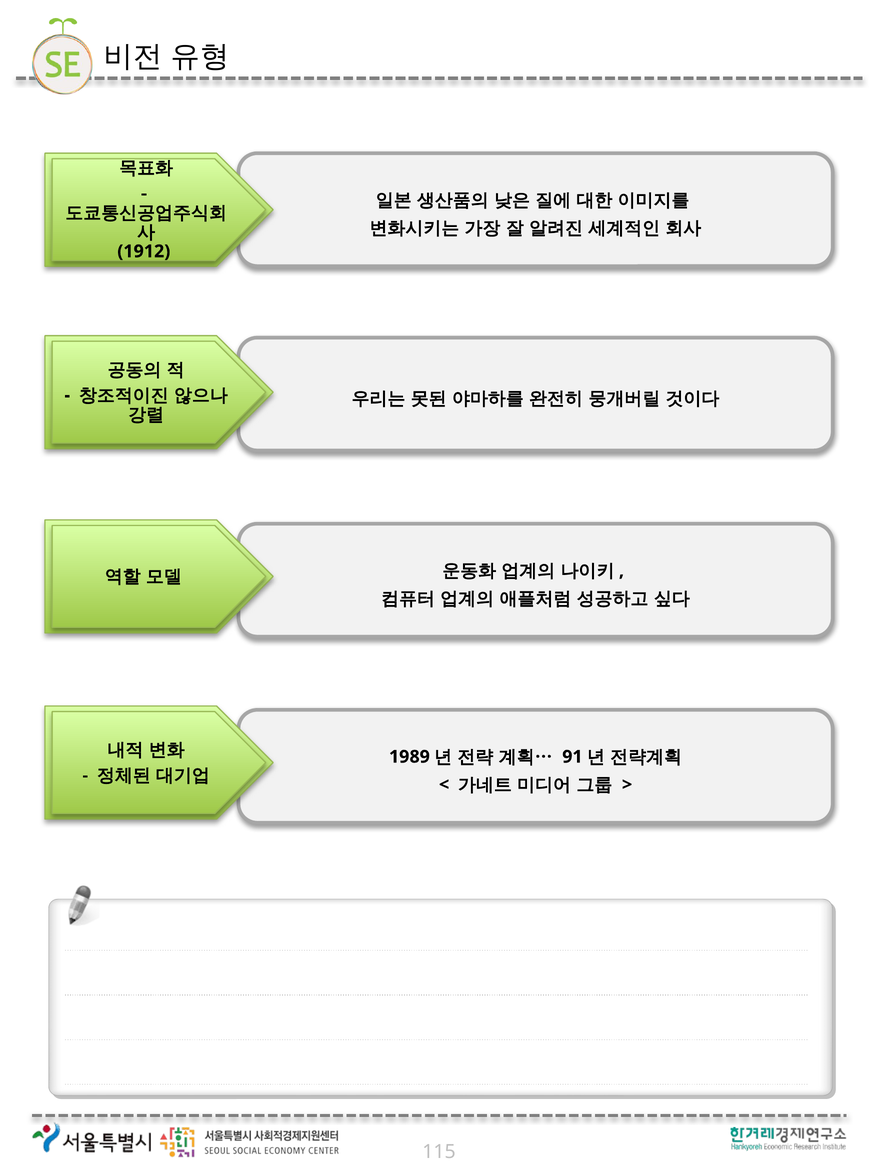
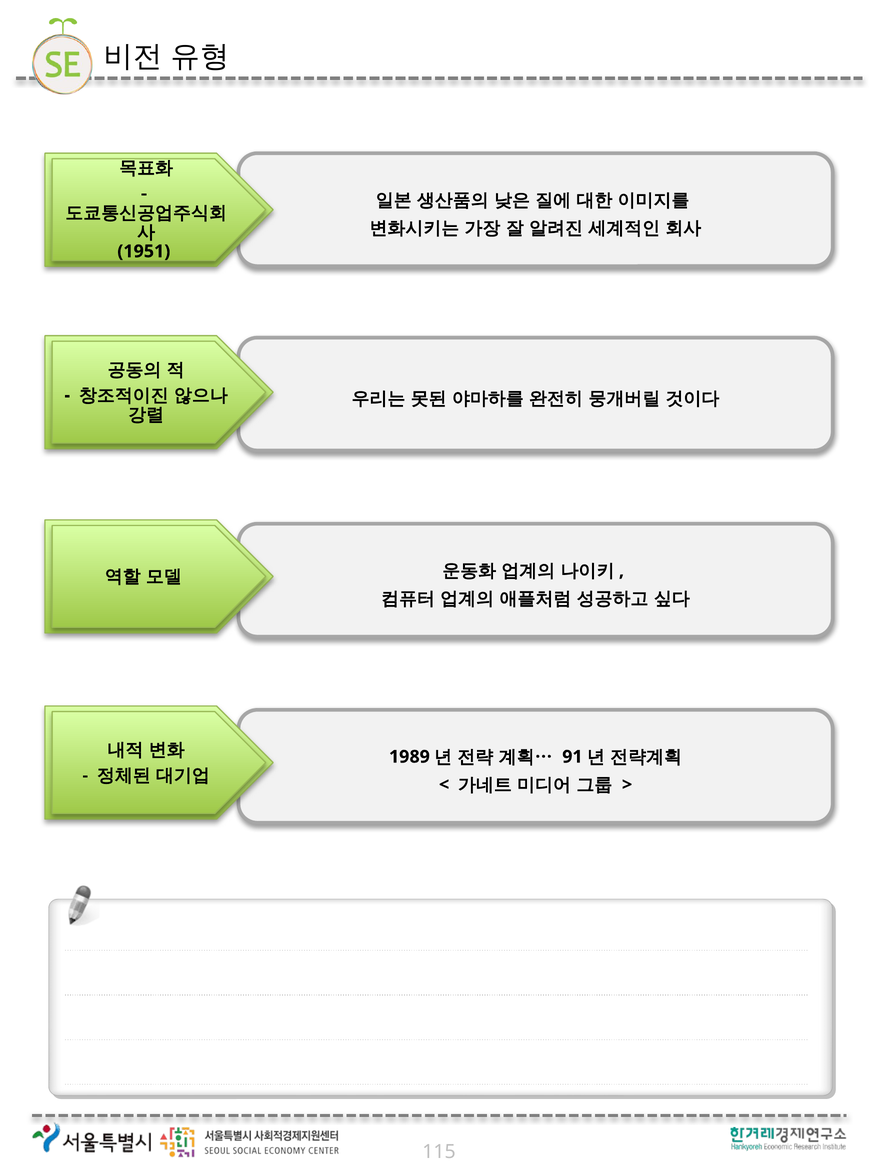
1912: 1912 -> 1951 (144, 251)
